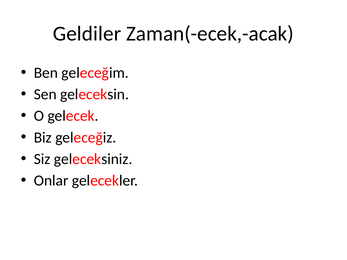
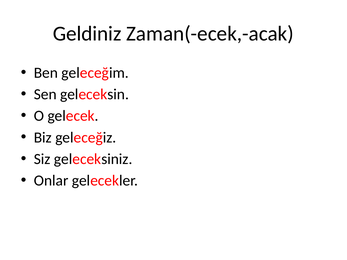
Geldiler: Geldiler -> Geldiniz (87, 34)
